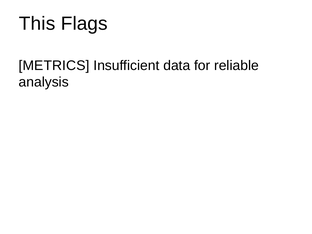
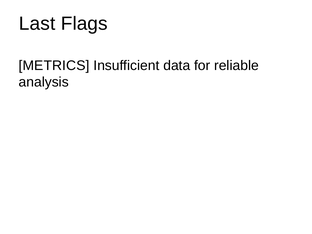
This: This -> Last (37, 24)
